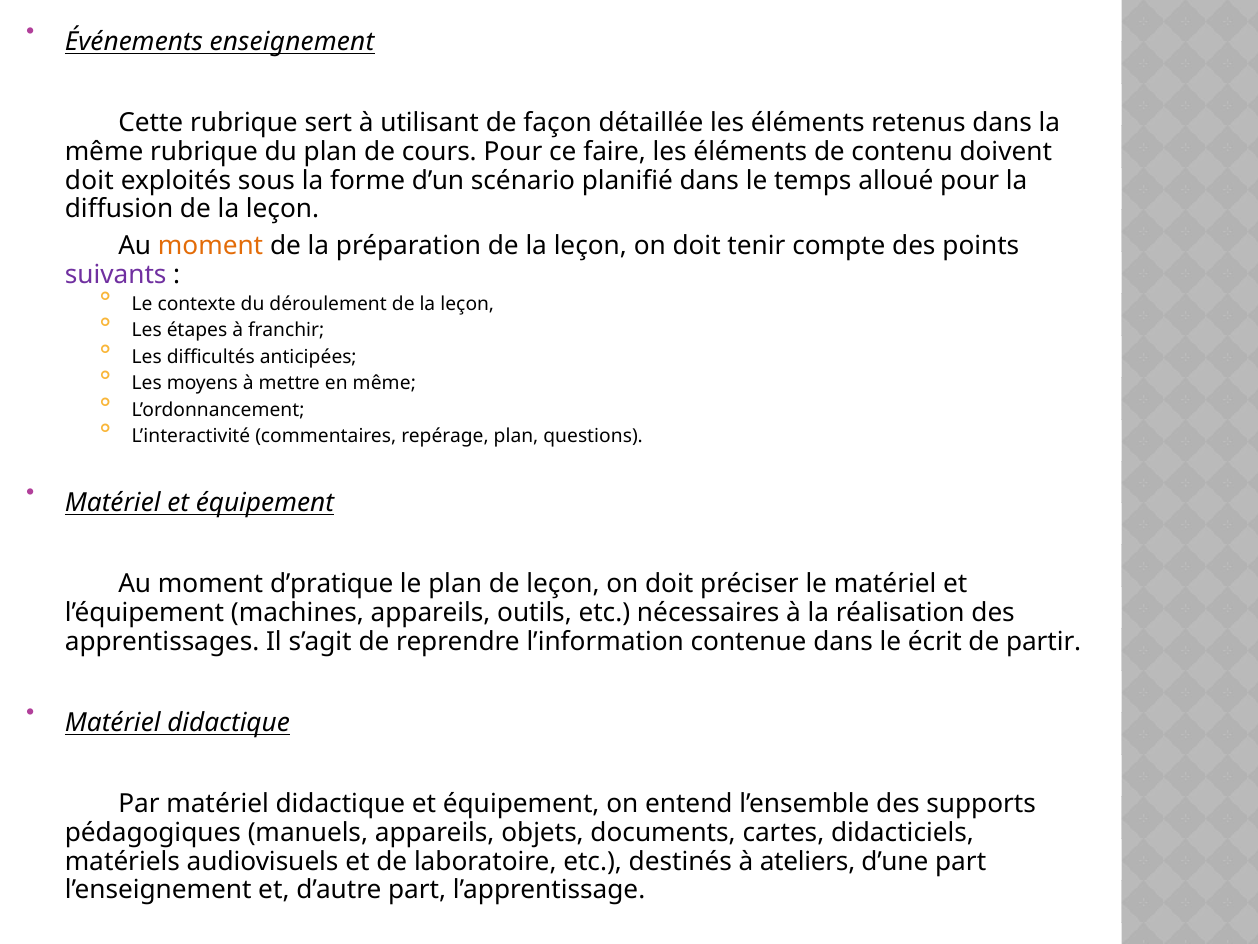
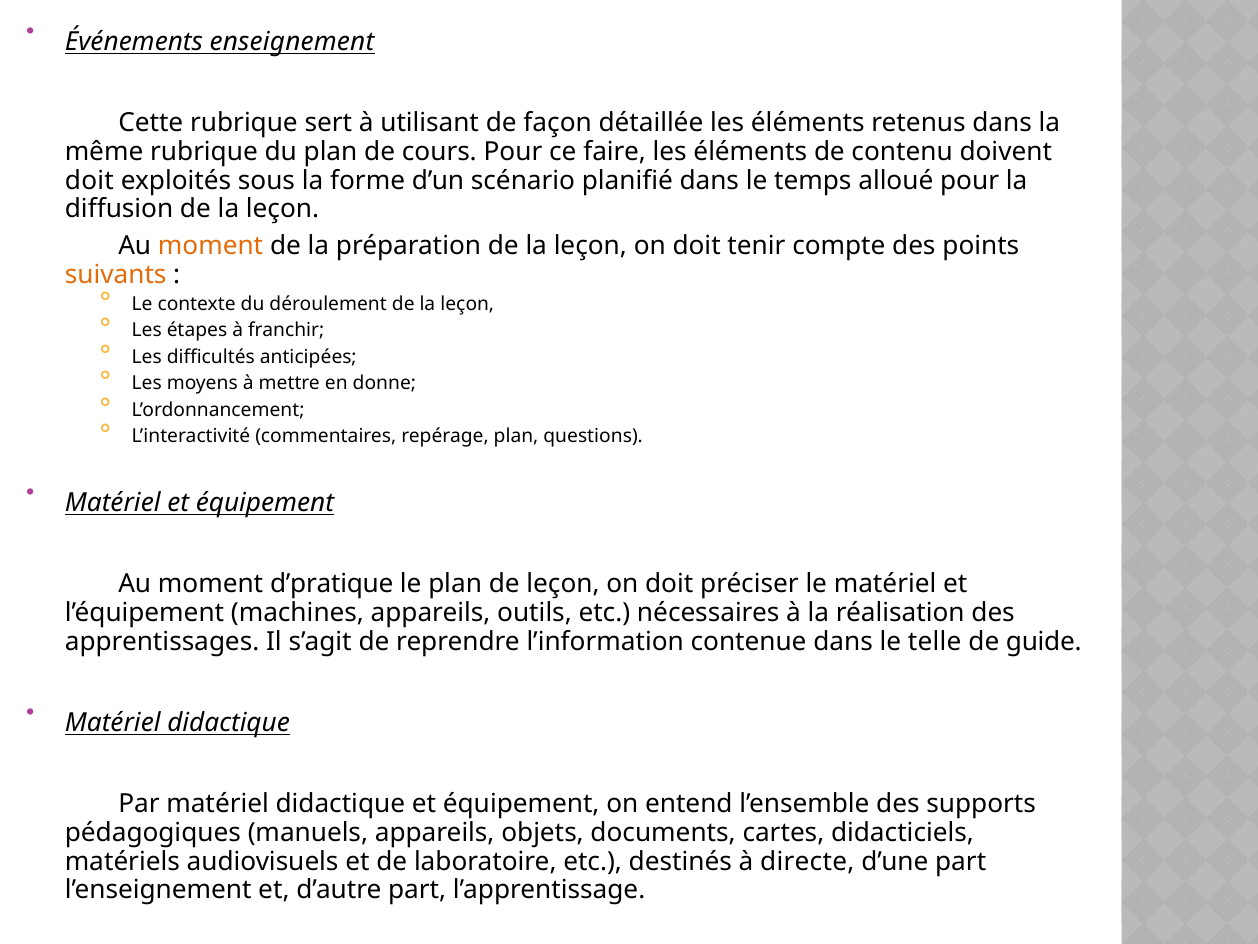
suivants colour: purple -> orange (116, 275)
en même: même -> donne (384, 383)
écrit: écrit -> telle (935, 641)
partir: partir -> guide (1044, 641)
ateliers: ateliers -> directe (807, 861)
